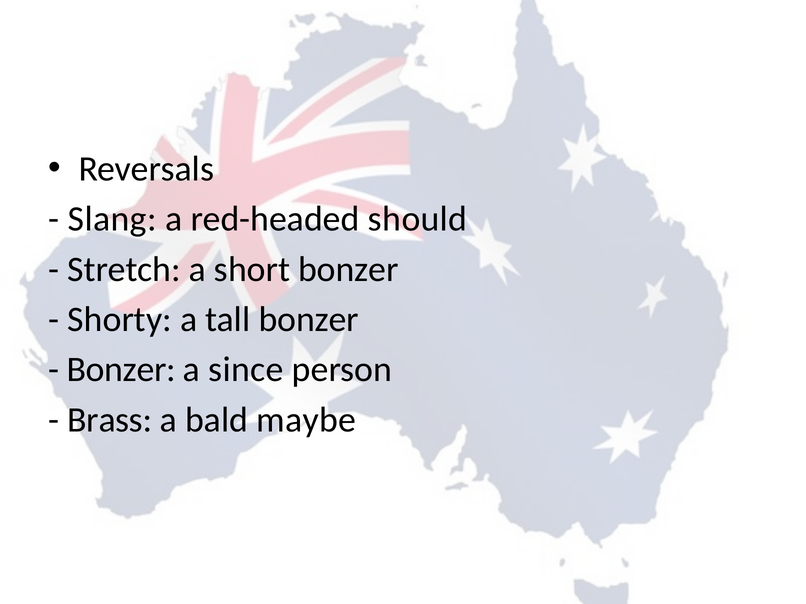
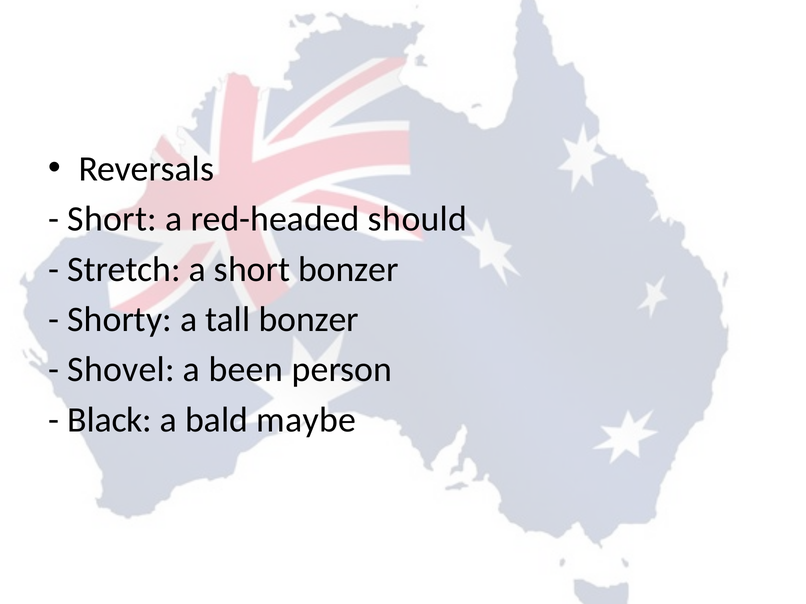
Slang: Slang -> Short (112, 219)
Bonzer: Bonzer -> Shovel (121, 370)
since: since -> been (246, 370)
Brass: Brass -> Black (110, 420)
